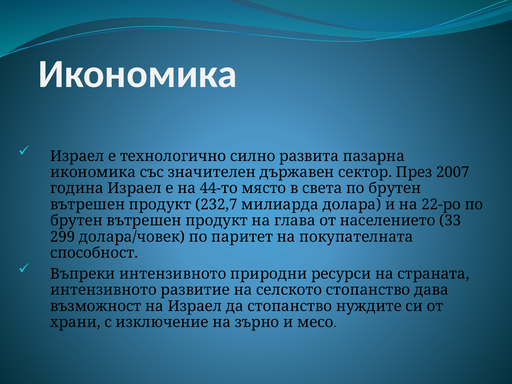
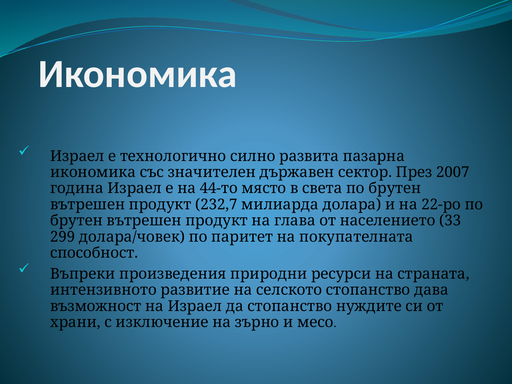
Въпреки интензивното: интензивното -> произведения (173, 274)
